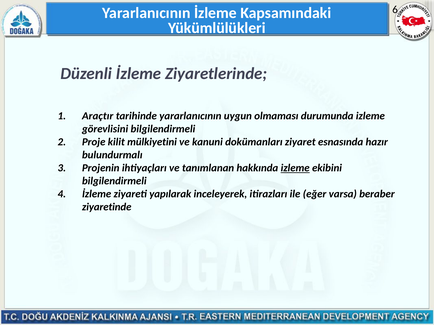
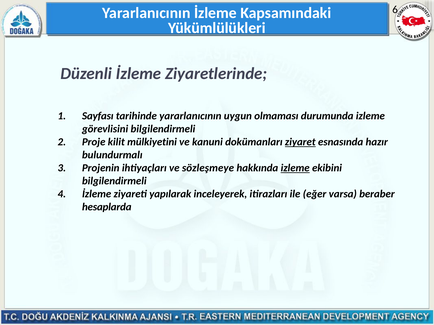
Araçtır: Araçtır -> Sayfası (98, 116)
ziyaret underline: none -> present (300, 142)
tanımlanan: tanımlanan -> sözleşmeye (208, 168)
ziyaretinde: ziyaretinde -> hesaplarda (107, 207)
